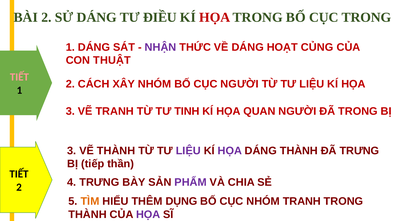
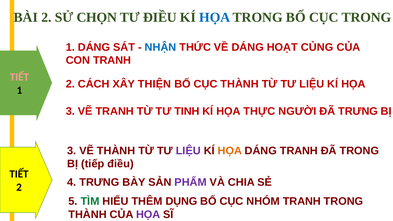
SỬ DÁNG: DÁNG -> CHỌN (97, 17)
HỌA colour: red -> blue (215, 17)
NHẬN colour: purple -> blue (161, 47)
CON THUẬT: THUẬT -> TRANH (112, 60)
XÂY NHÓM: NHÓM -> THIỆN (154, 84)
CỤC NGƯỜI: NGƯỜI -> THÀNH (240, 84)
QUAN: QUAN -> THỰC (259, 111)
ĐÃ TRONG: TRONG -> TRƯNG (358, 111)
HỌA colour: purple -> orange (230, 151)
DÁNG THÀNH: THÀNH -> TRANH (299, 151)
ĐÃ TRƯNG: TRƯNG -> TRONG (359, 151)
tiếp thần: thần -> điều (121, 164)
TÌM colour: orange -> green (90, 201)
